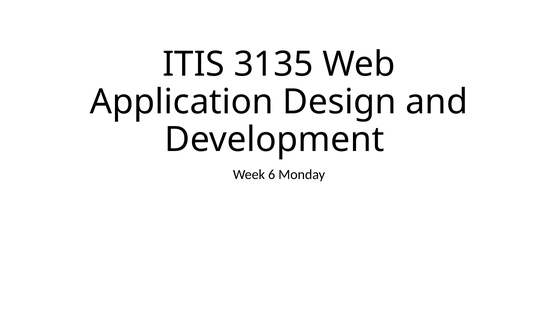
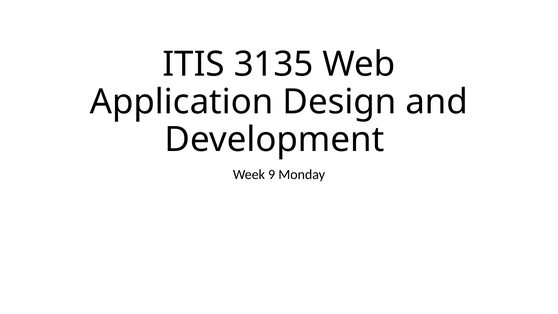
6: 6 -> 9 (272, 174)
